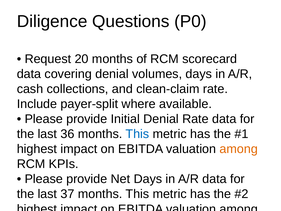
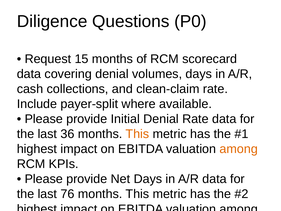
20: 20 -> 15 (82, 59)
This colour: blue -> orange (137, 134)
37: 37 -> 76 (67, 194)
